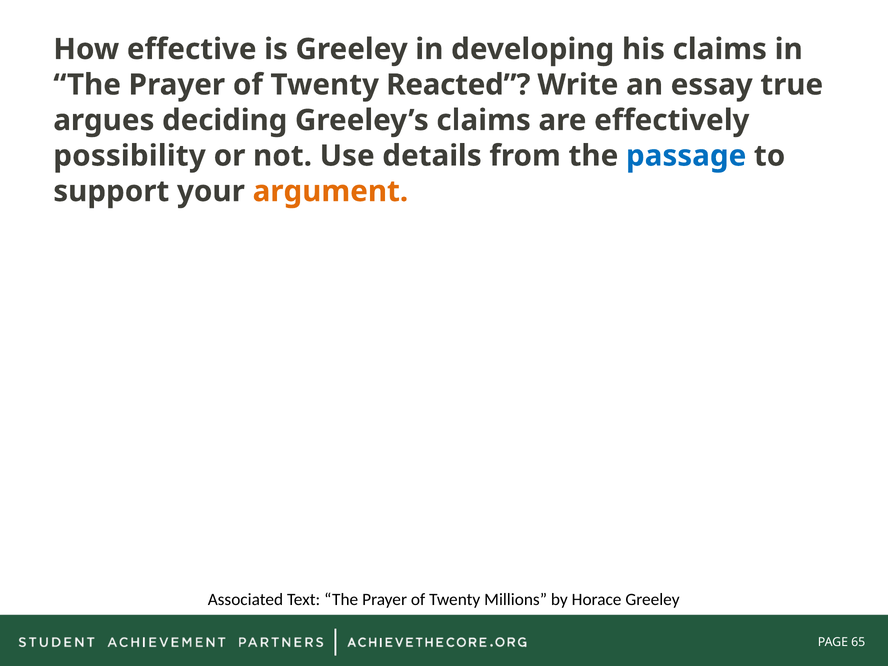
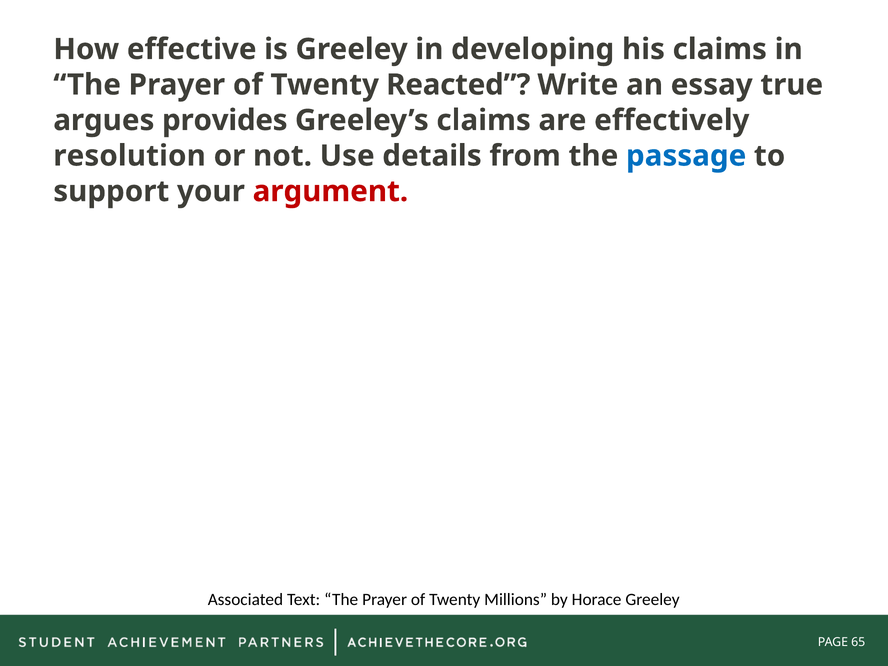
deciding: deciding -> provides (225, 120)
possibility: possibility -> resolution (130, 156)
argument colour: orange -> red (330, 191)
